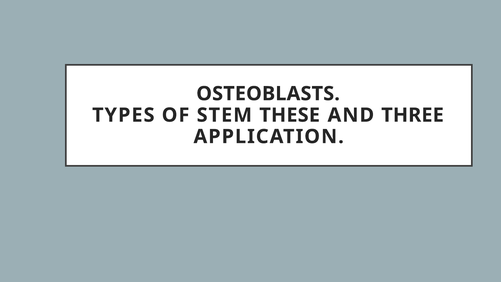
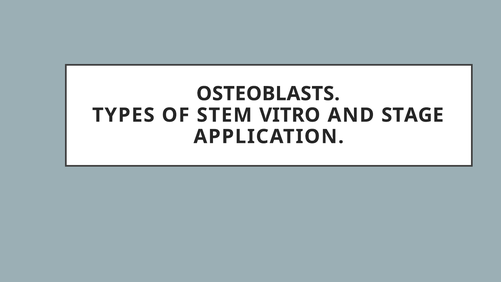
THESE: THESE -> VITRO (290, 115)
THREE: THREE -> STAGE (412, 115)
